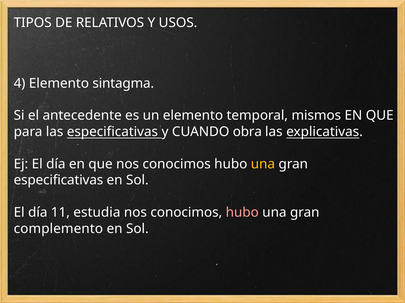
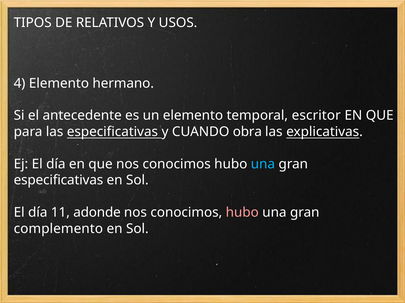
sintagma: sintagma -> hermano (123, 83)
mismos: mismos -> escritor (316, 116)
una colour: yellow -> light blue (263, 164)
estudia: estudia -> adonde (97, 213)
